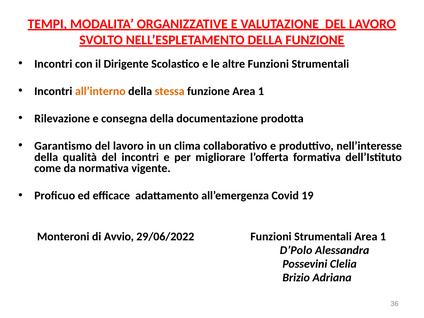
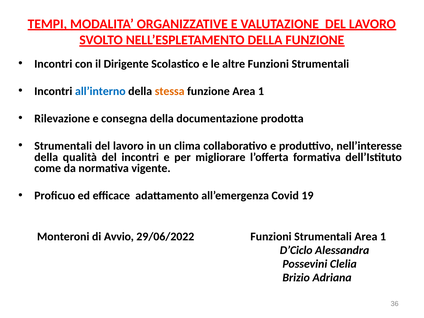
all’interno colour: orange -> blue (100, 91)
Garantismo: Garantismo -> Strumentali (63, 146)
D’Polo: D’Polo -> D’Ciclo (296, 250)
